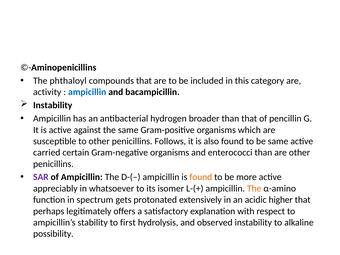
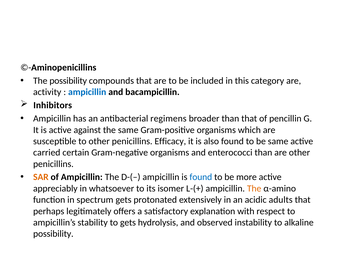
The phthaloyl: phthaloyl -> possibility (68, 81)
Instability: Instability -> Inhibitors (53, 105)
hydrogen: hydrogen -> regimens (168, 119)
Follows: Follows -> Efficacy (170, 141)
SAR colour: purple -> orange (41, 177)
found colour: orange -> blue (201, 177)
higher: higher -> adults (281, 200)
to first: first -> gets (128, 222)
